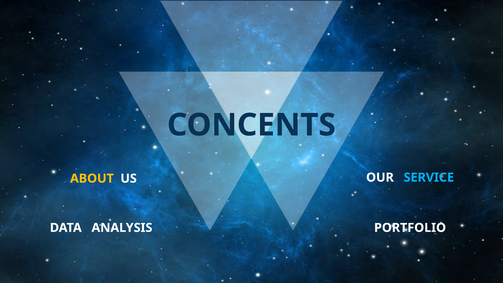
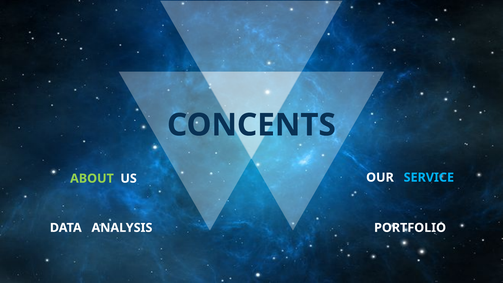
ABOUT colour: yellow -> light green (92, 178)
